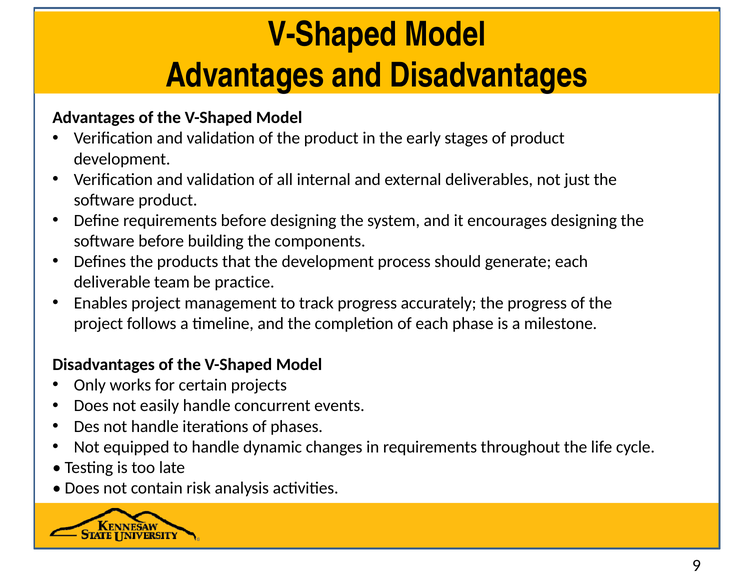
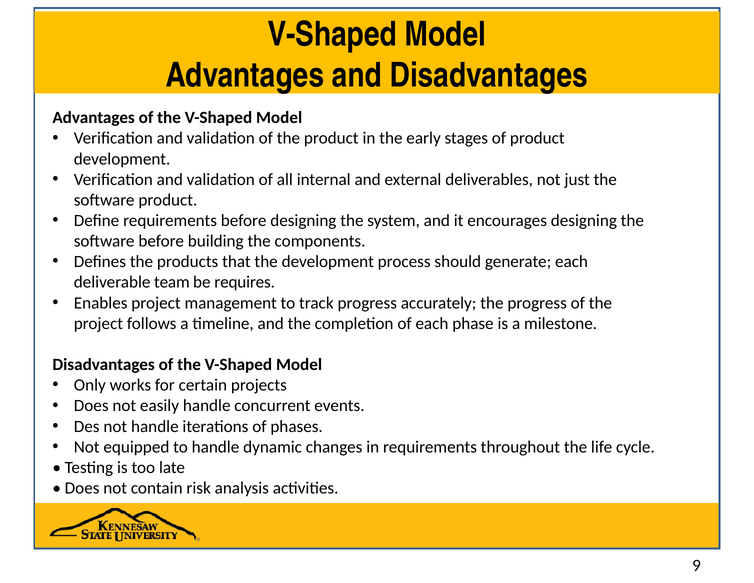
practice: practice -> requires (245, 282)
